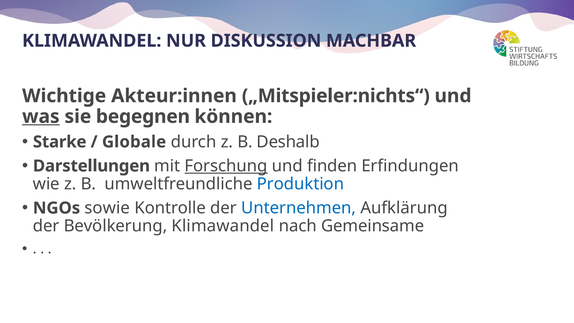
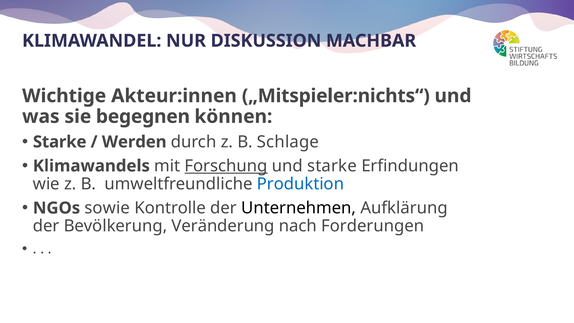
was underline: present -> none (41, 116)
Globale: Globale -> Werden (134, 142)
Deshalb: Deshalb -> Schlage (288, 142)
Darstellungen: Darstellungen -> Klimawandels (91, 166)
und finden: finden -> starke (332, 166)
Unternehmen colour: blue -> black (299, 208)
Bevölkerung Klimawandel: Klimawandel -> Veränderung (223, 226)
Gemeinsame: Gemeinsame -> Forderungen (373, 226)
